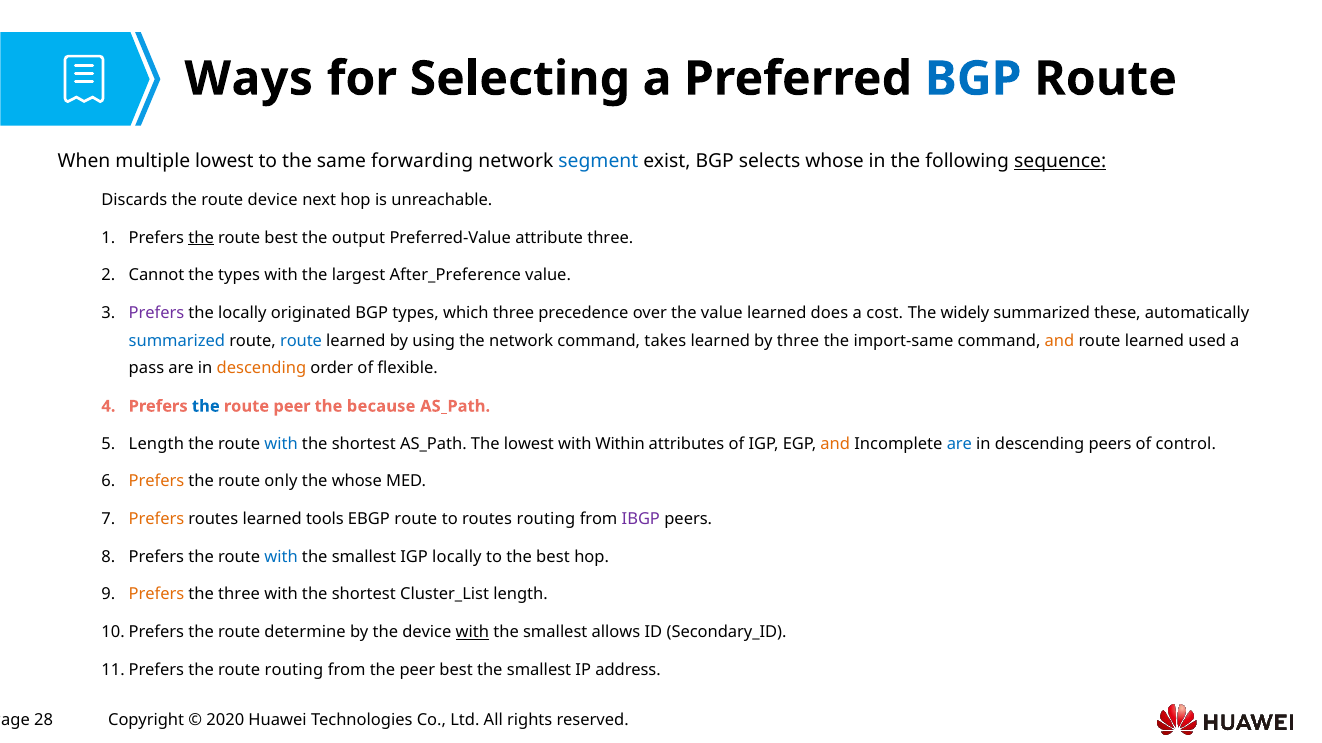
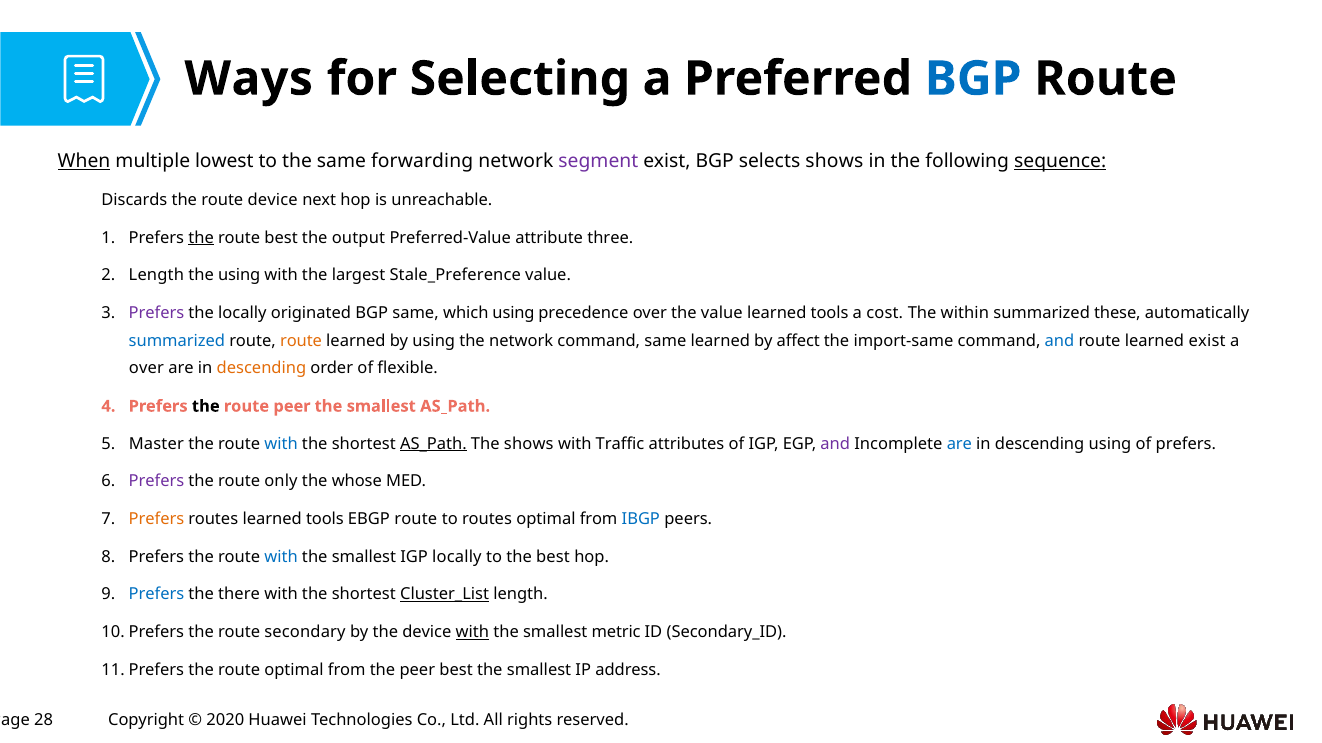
When underline: none -> present (84, 161)
segment colour: blue -> purple (598, 161)
selects whose: whose -> shows (834, 161)
Cannot: Cannot -> Length (156, 276)
the types: types -> using (239, 276)
After_Preference: After_Preference -> Stale_Preference (455, 276)
BGP types: types -> same (416, 313)
which three: three -> using (514, 313)
does: does -> tools (830, 313)
widely: widely -> within (965, 313)
route colour: blue -> orange (301, 341)
command takes: takes -> same (665, 341)
by three: three -> affect (798, 341)
and colour: orange -> blue (1060, 341)
learned used: used -> exist (1207, 341)
pass: pass -> over (146, 369)
the colour: blue -> black (206, 407)
because: because -> smallest (381, 407)
Length: Length -> Master (156, 444)
AS_Path underline: none -> present (433, 444)
The lowest: lowest -> shows (529, 444)
Within: Within -> Traffic (620, 444)
and colour: orange -> purple (835, 444)
descending peers: peers -> using (1110, 444)
of control: control -> prefers (1186, 444)
Prefers colour: orange -> purple (156, 482)
routes routing: routing -> optimal (546, 520)
IBGP colour: purple -> blue (641, 520)
Prefers colour: orange -> blue (156, 595)
the three: three -> there (239, 595)
Cluster_List underline: none -> present (445, 595)
determine: determine -> secondary (305, 633)
allows: allows -> metric (616, 633)
route routing: routing -> optimal (294, 670)
